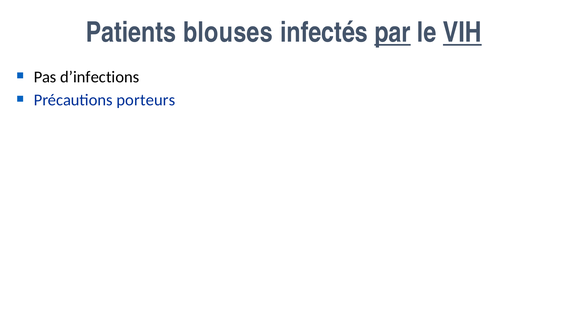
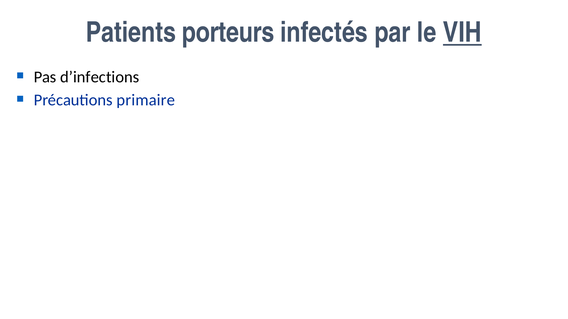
blouses: blouses -> porteurs (228, 33)
par underline: present -> none (392, 33)
porteurs: porteurs -> primaire (146, 100)
